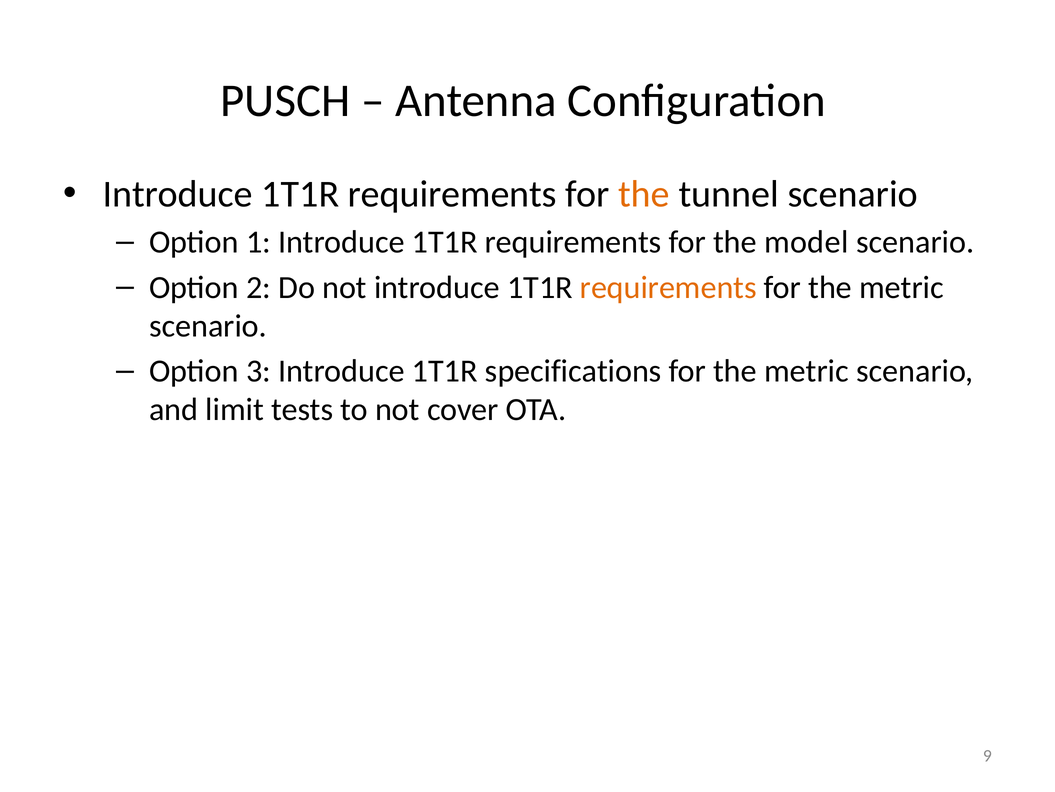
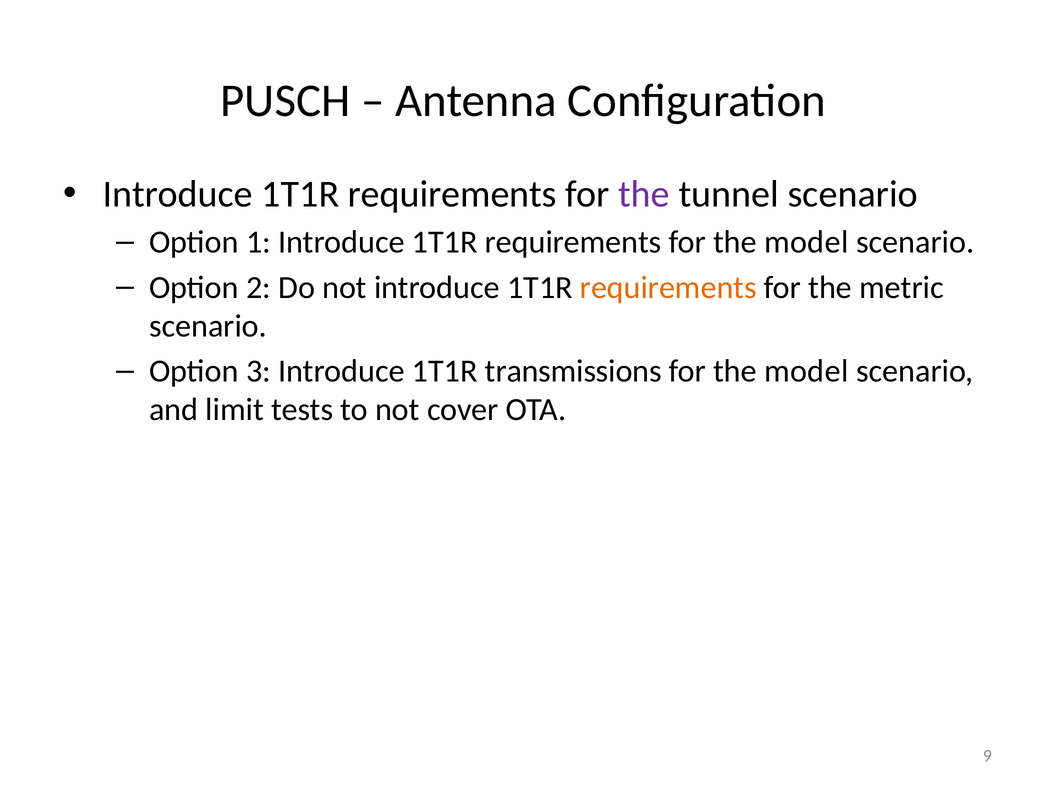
the colour: orange -> purple (644, 194)
specifications: specifications -> transmissions (573, 371)
metric: metric -> model (806, 371)
